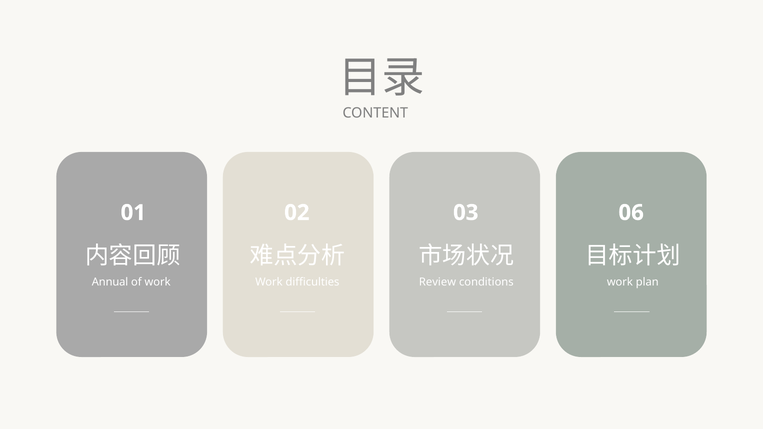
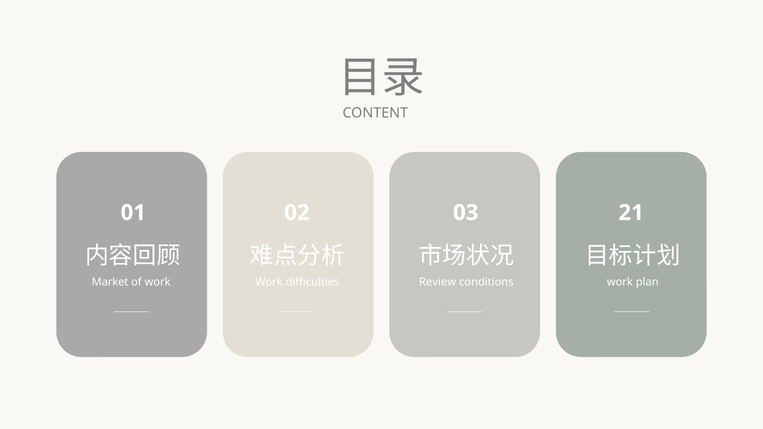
06: 06 -> 21 (631, 213)
Annual: Annual -> Market (110, 282)
